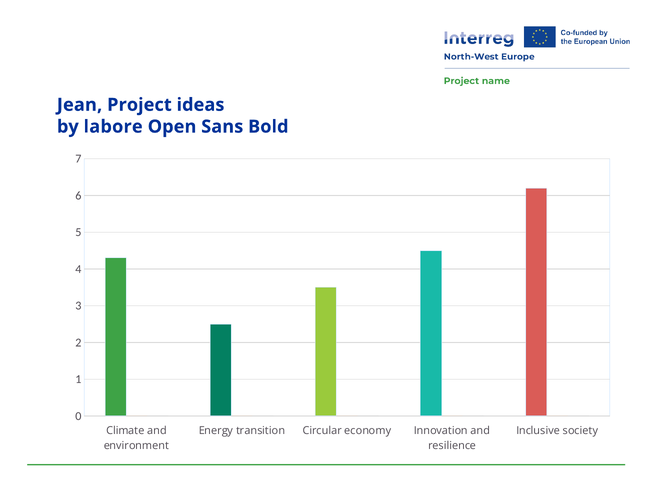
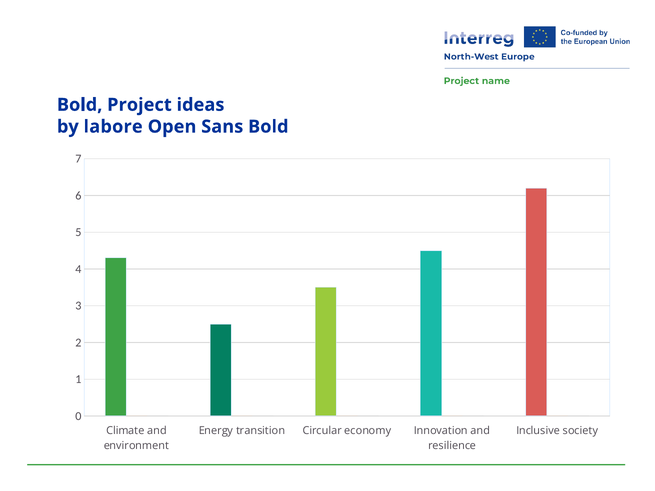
Jean: Jean -> Bold (80, 105)
